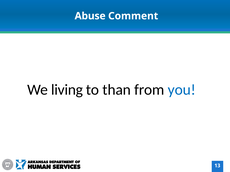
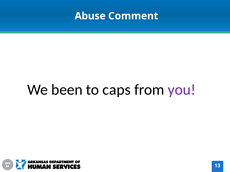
living: living -> been (67, 90)
than: than -> caps (117, 90)
you colour: blue -> purple (182, 90)
